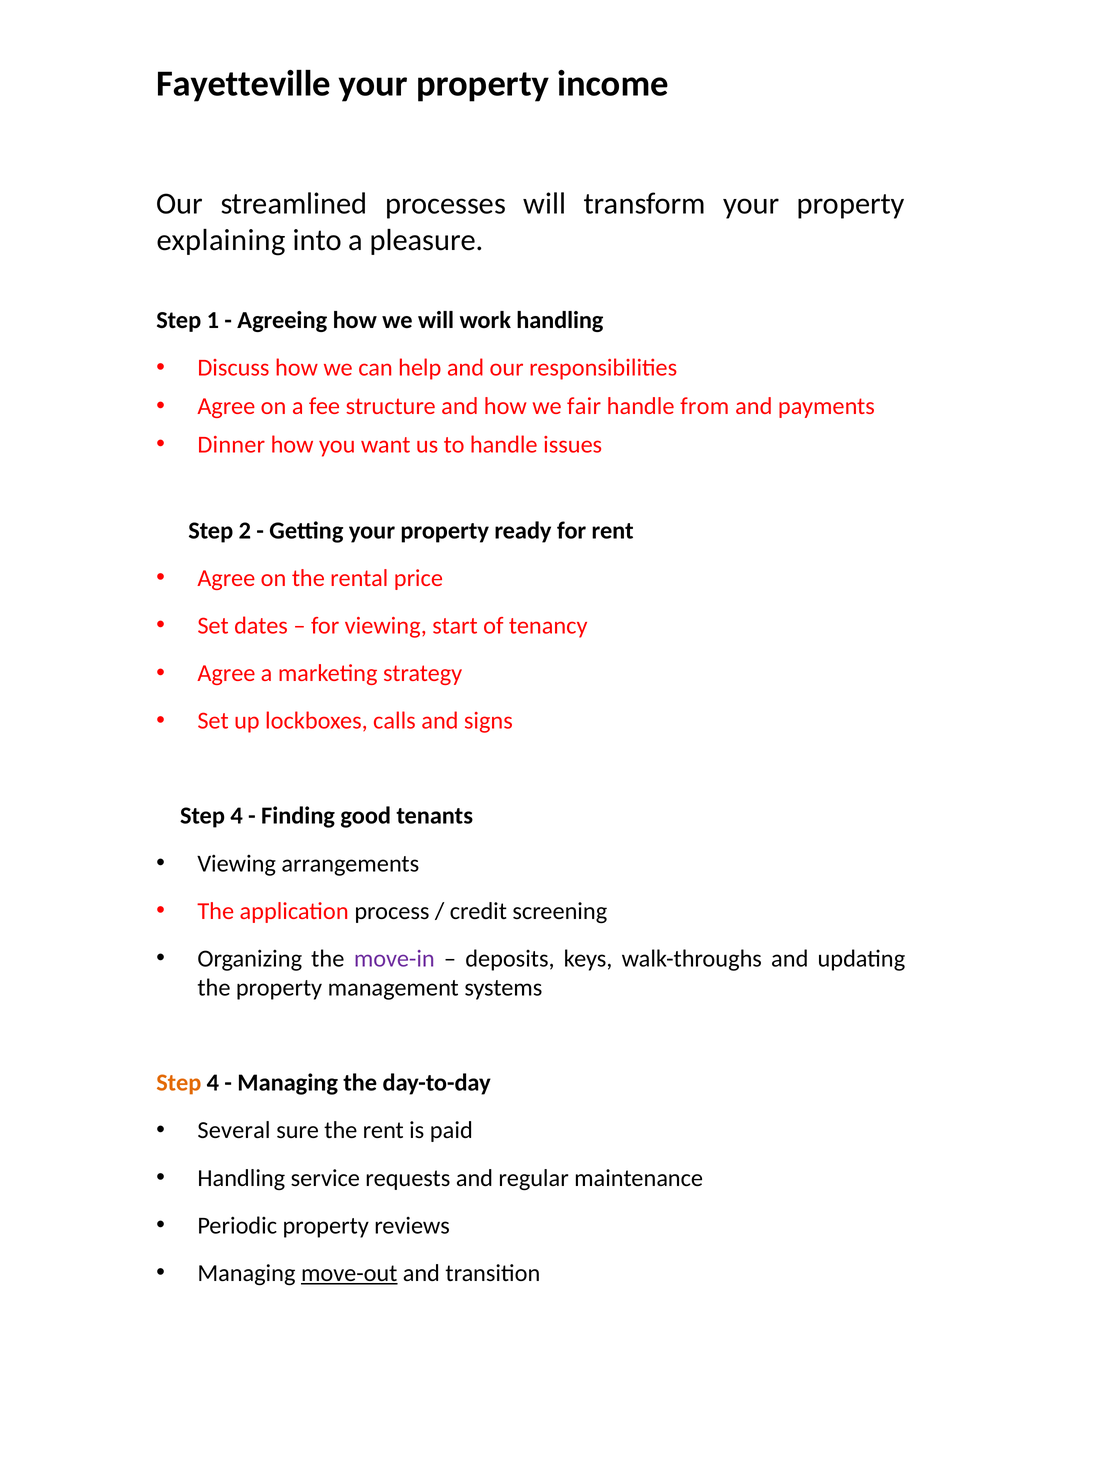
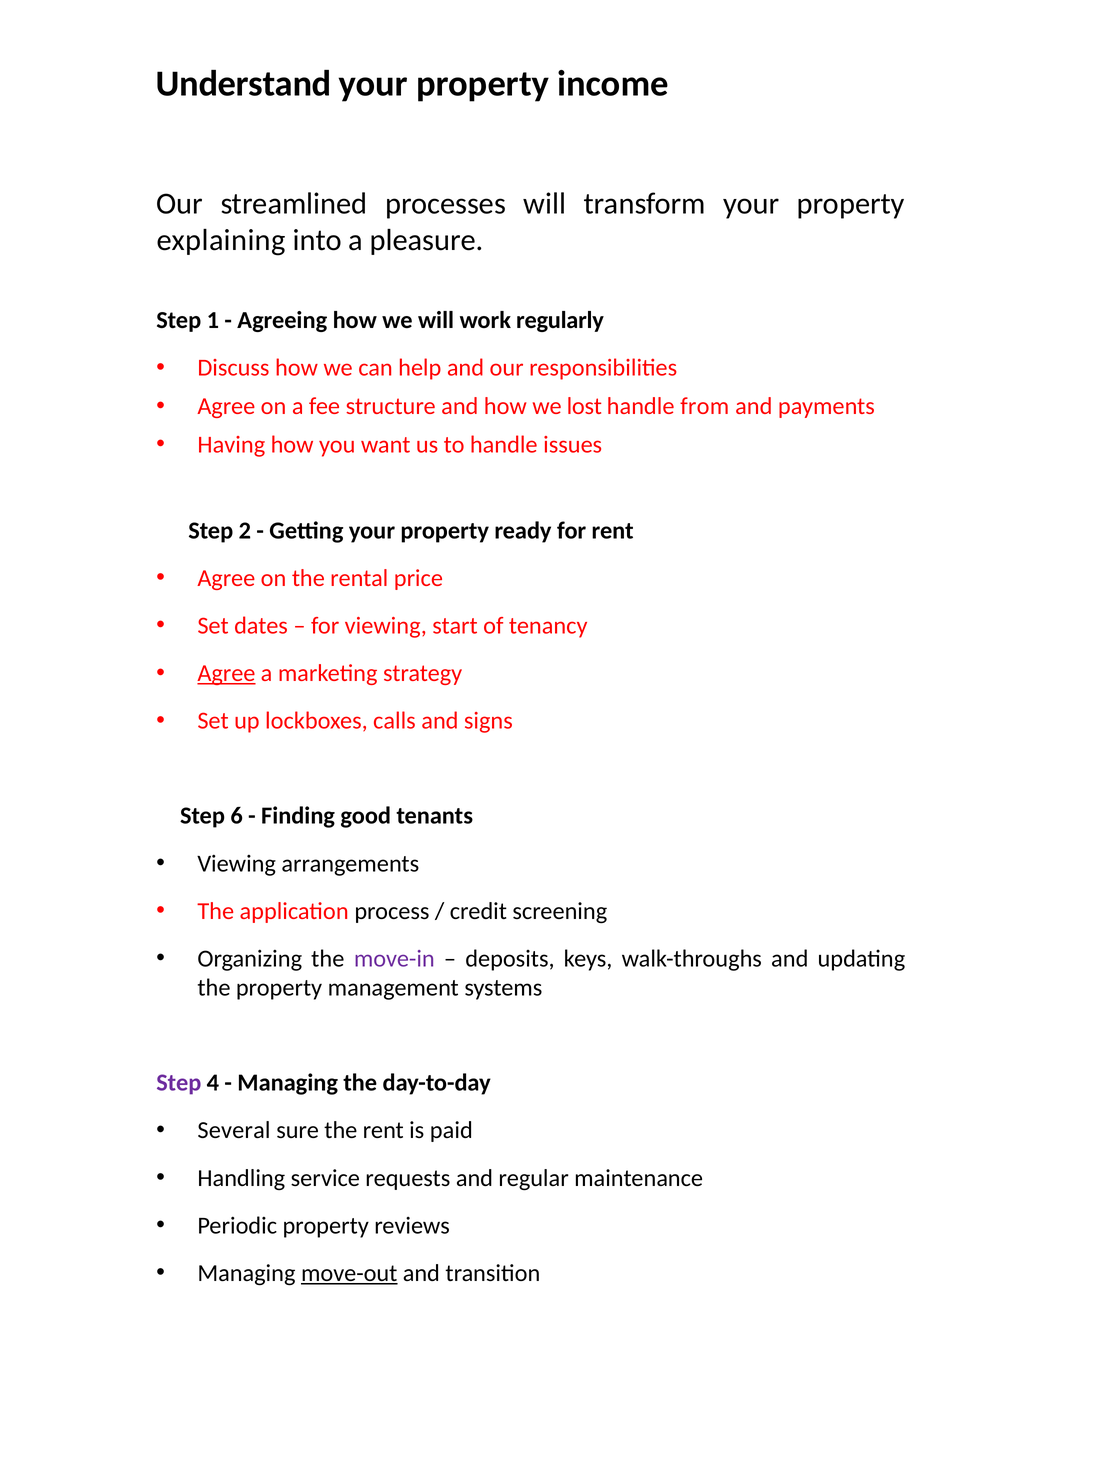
Fayetteville: Fayetteville -> Understand (244, 84)
work handling: handling -> regularly (560, 321)
fair: fair -> lost (584, 407)
Dinner: Dinner -> Having (231, 445)
Agree underline: none -> present (226, 674)
4: 4 -> 6 (237, 816)
Step colour: orange -> purple (179, 1083)
